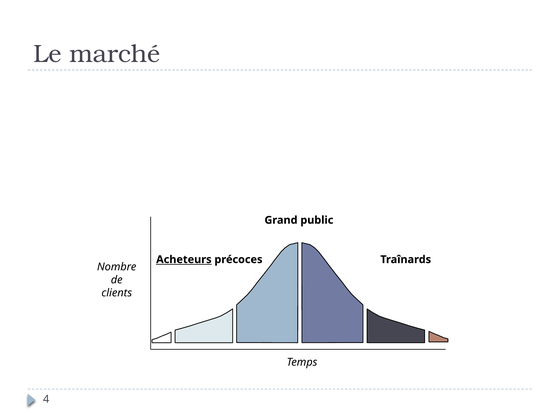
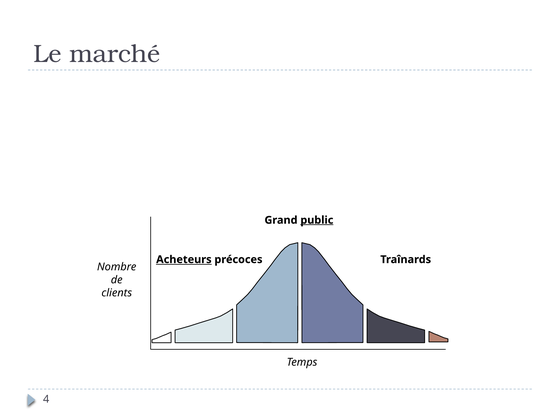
public underline: none -> present (317, 220)
